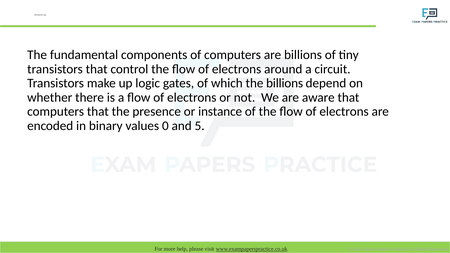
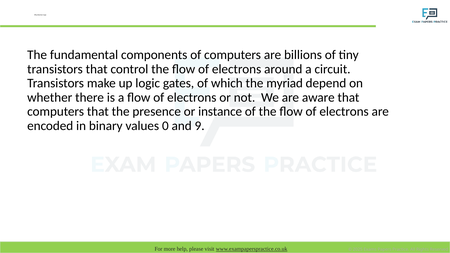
the billions: billions -> myriad (285, 83)
5: 5 -> 9 (200, 126)
